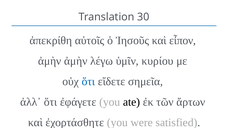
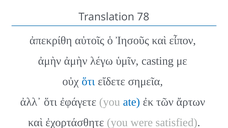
30: 30 -> 78 (143, 17)
κυρίου: κυρίου -> casting (158, 61)
ate colour: black -> blue (132, 102)
